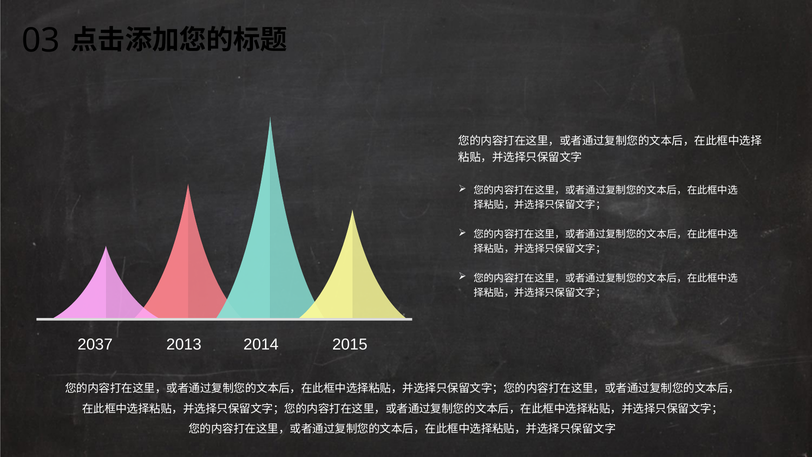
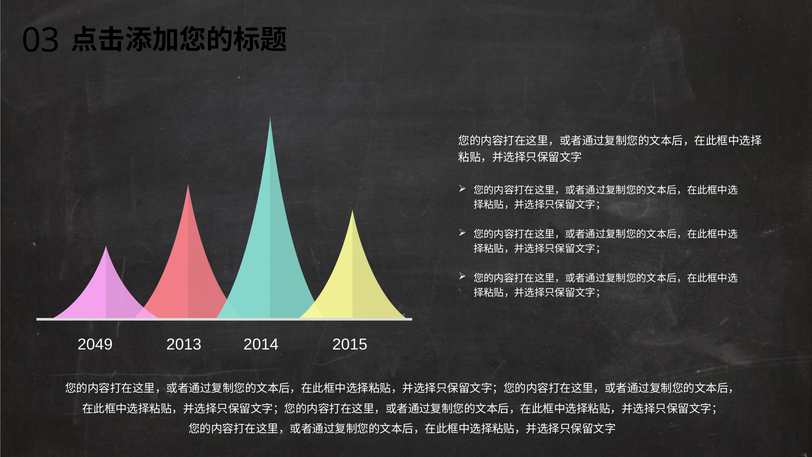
2037: 2037 -> 2049 (95, 344)
